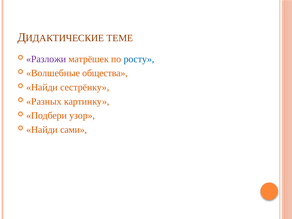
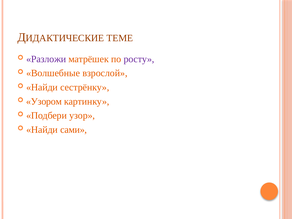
росту colour: blue -> purple (139, 59)
общества: общества -> взрослой (105, 73)
Разных: Разных -> Узором (44, 101)
